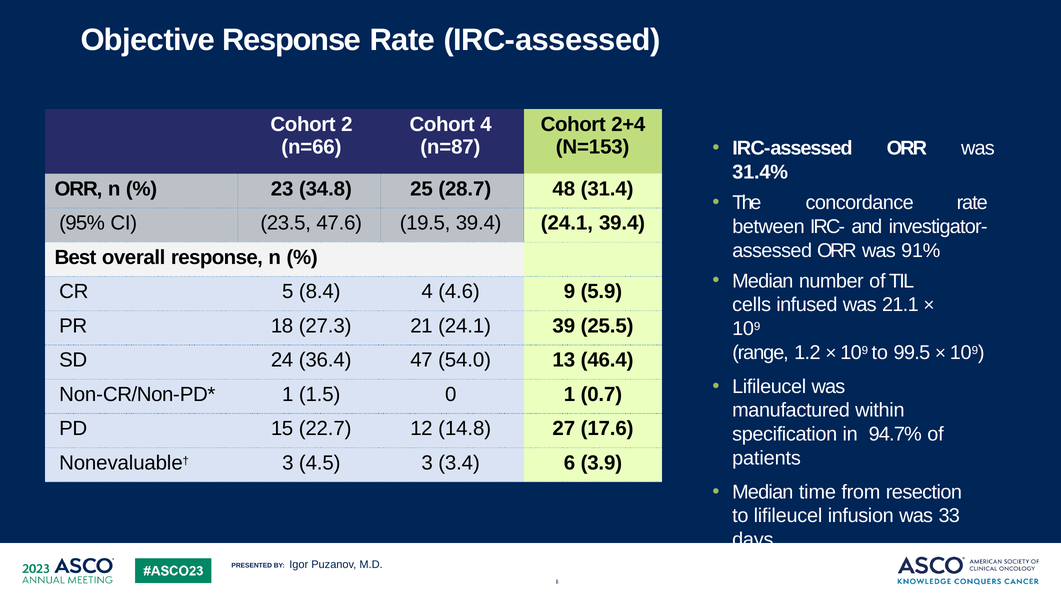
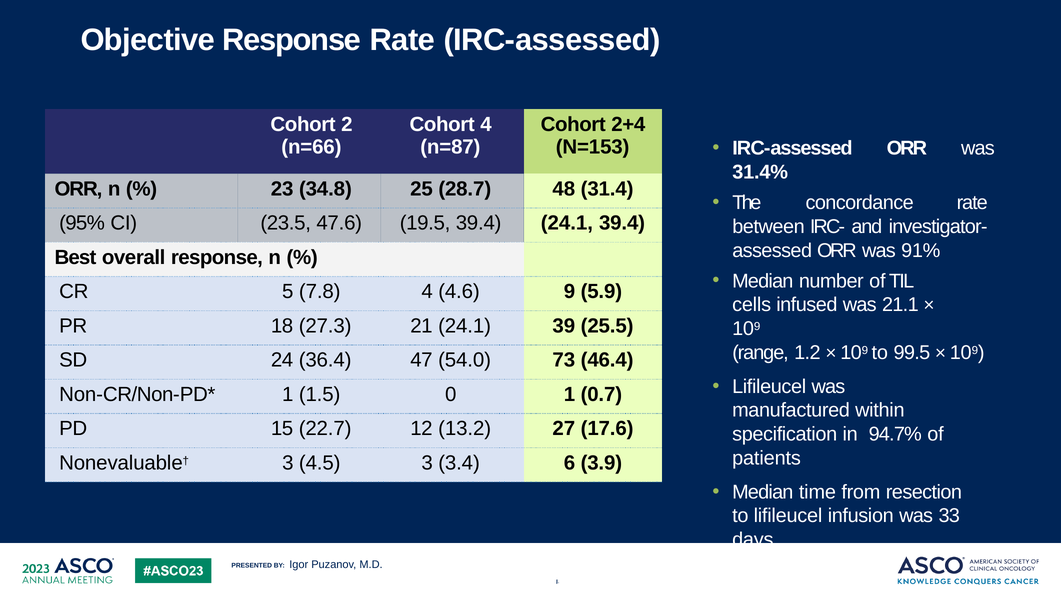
8.4: 8.4 -> 7.8 (320, 292)
13: 13 -> 73 (564, 360)
14.8: 14.8 -> 13.2 (465, 429)
